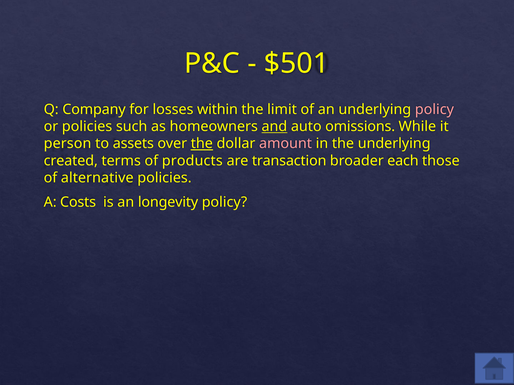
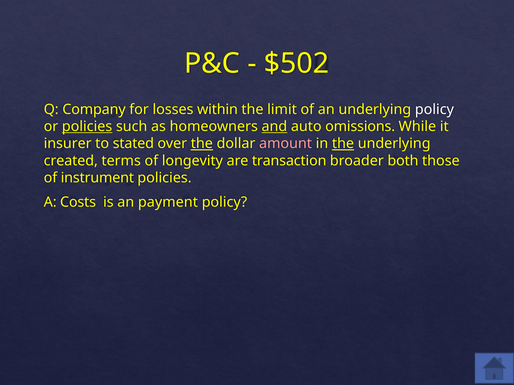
$501: $501 -> $502 (297, 64)
policy colour: pink -> white (434, 110)
policies underline: none -> present (87, 127)
person: person -> insurer (68, 144)
assets: assets -> stated (133, 144)
the underline: none -> present (343, 144)
products: products -> longevity (192, 161)
each: each -> both (403, 161)
alternative: alternative -> instrument (97, 178)
longevity: longevity -> payment (168, 202)
